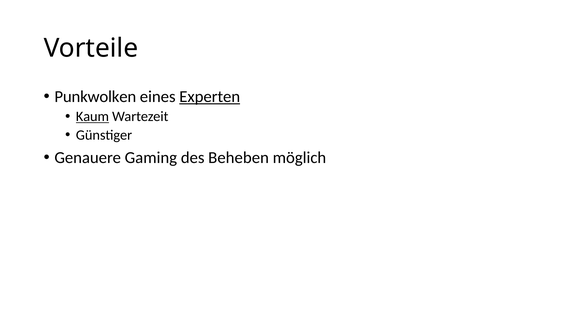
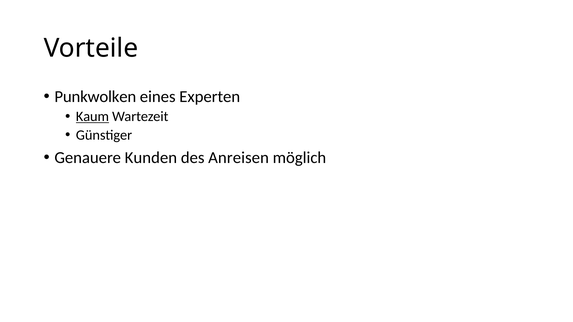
Experten underline: present -> none (210, 97)
Gaming: Gaming -> Kunden (151, 158)
Beheben: Beheben -> Anreisen (239, 158)
